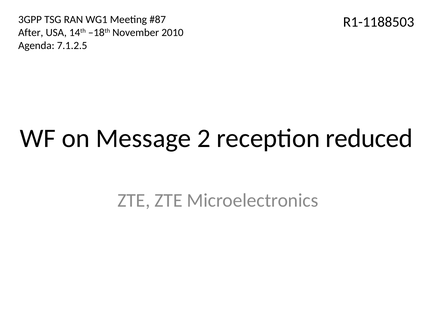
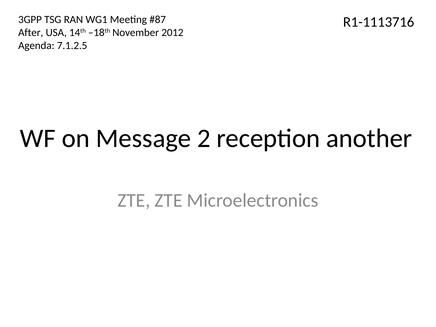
R1-1188503: R1-1188503 -> R1-1113716 (379, 22)
2010: 2010 -> 2012 (172, 33)
reduced: reduced -> another (369, 138)
